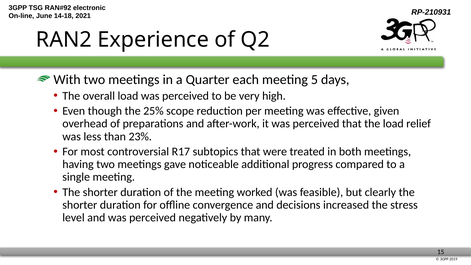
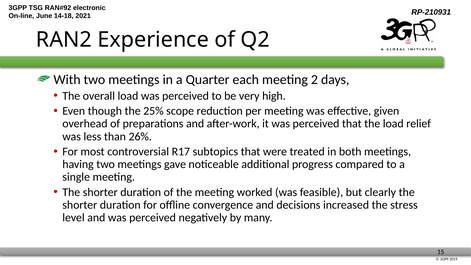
5: 5 -> 2 (314, 80)
23%: 23% -> 26% (140, 136)
